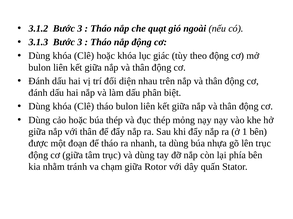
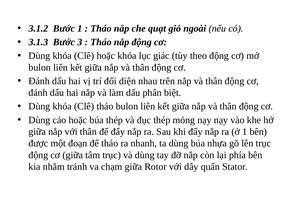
3.1.2 Bước 3: 3 -> 1 (80, 29)
